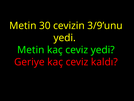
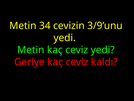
30: 30 -> 34 (45, 26)
